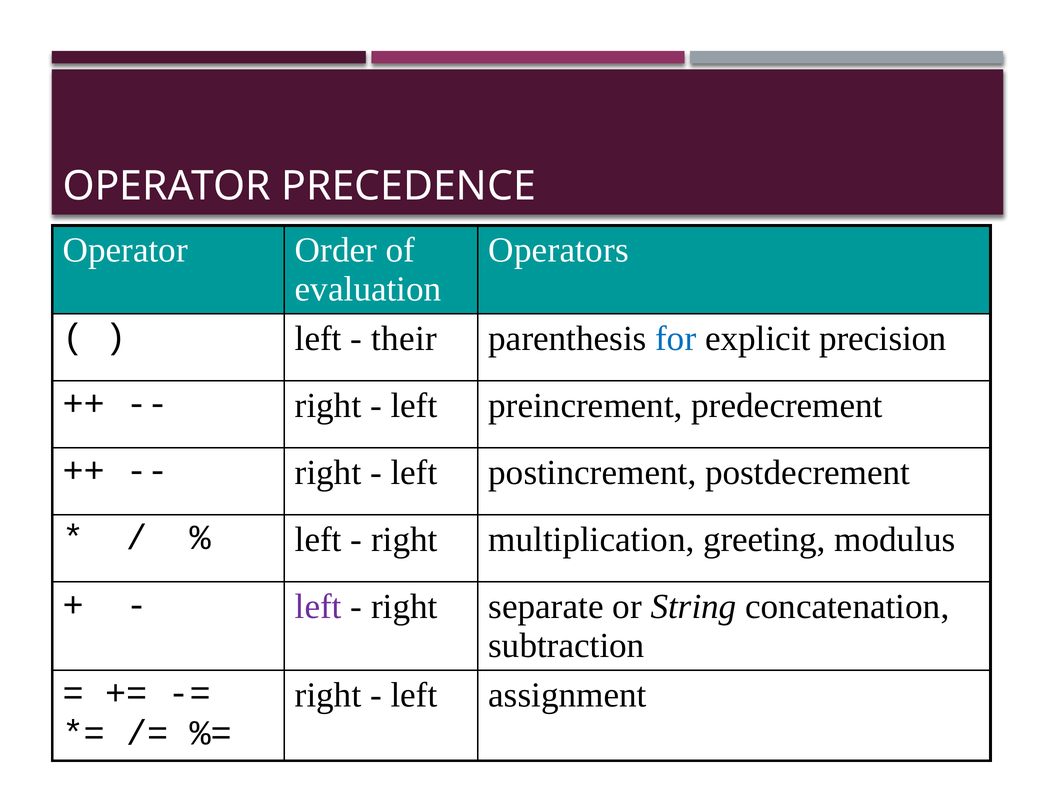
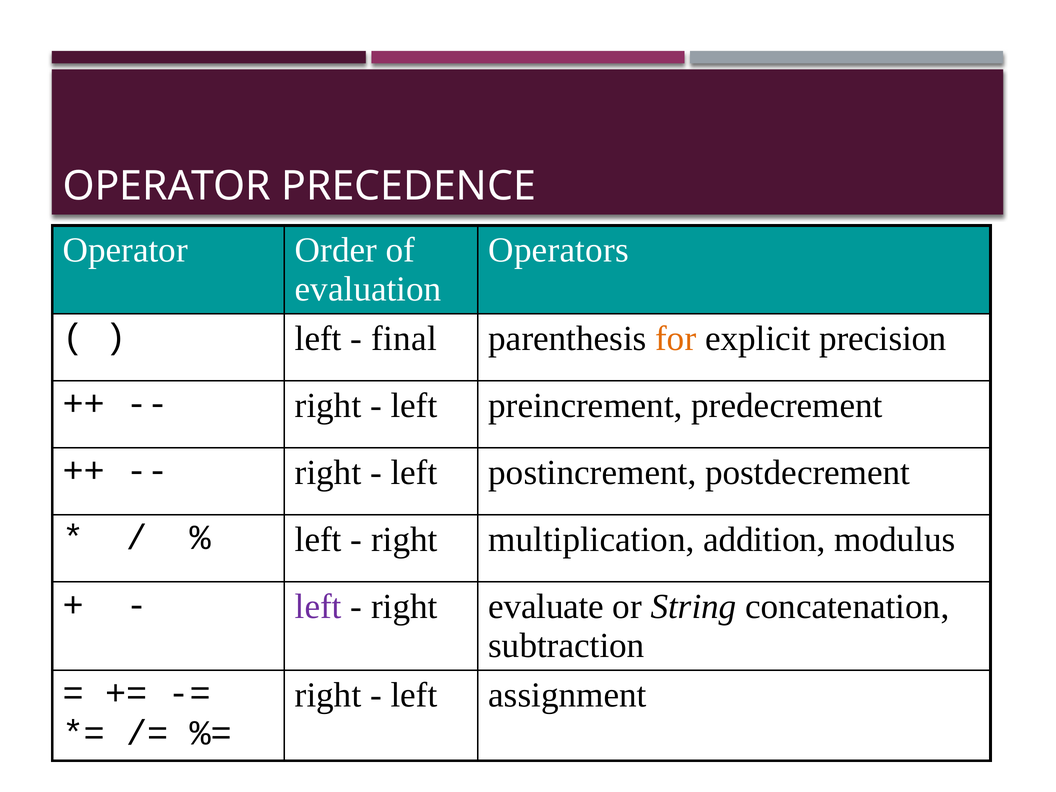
their: their -> final (404, 339)
for colour: blue -> orange (676, 339)
greeting: greeting -> addition (764, 540)
separate: separate -> evaluate (546, 607)
